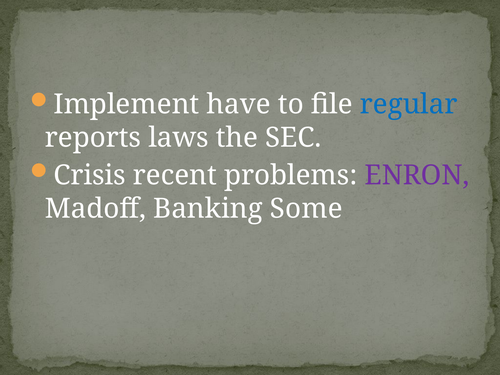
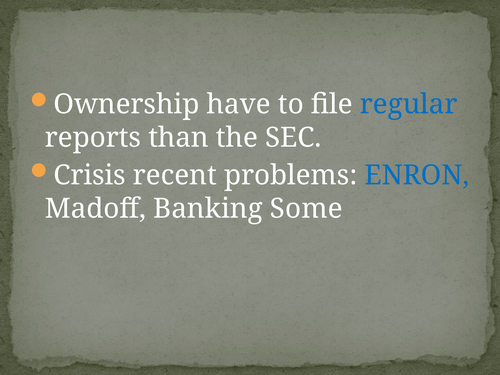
Implement: Implement -> Ownership (126, 104)
laws: laws -> than (179, 138)
ENRON colour: purple -> blue (417, 175)
